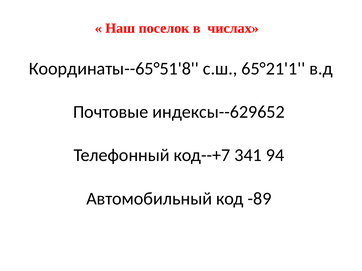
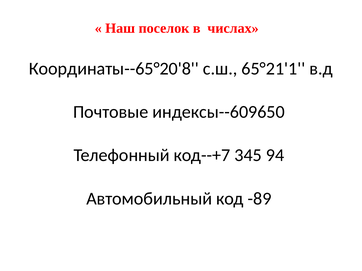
Координаты--65°51'8: Координаты--65°51'8 -> Координаты--65°20'8 (114, 69)
индексы--629652: индексы--629652 -> индексы--609650 (219, 112)
341: 341 -> 345 (248, 156)
